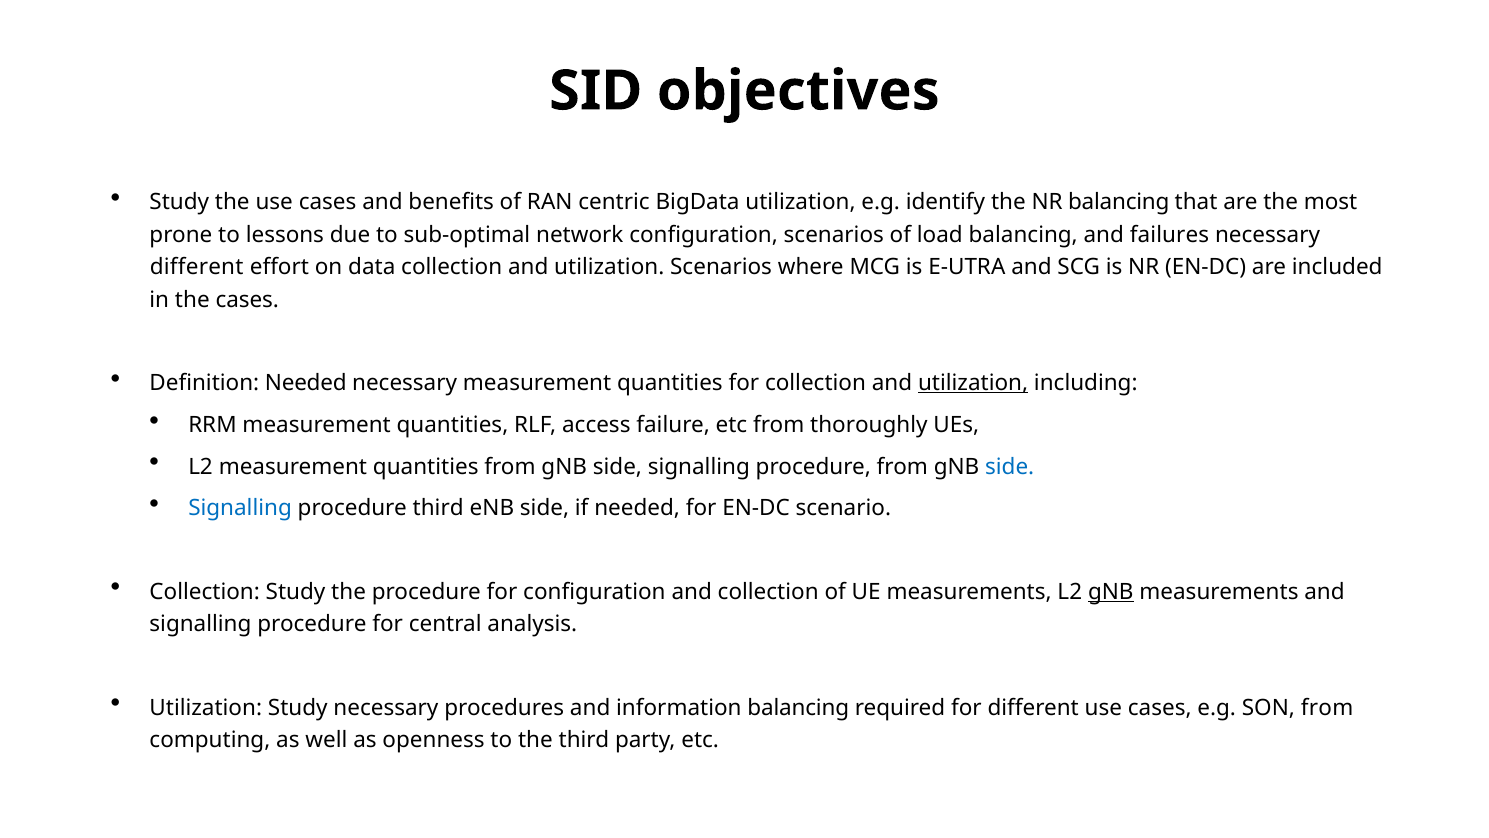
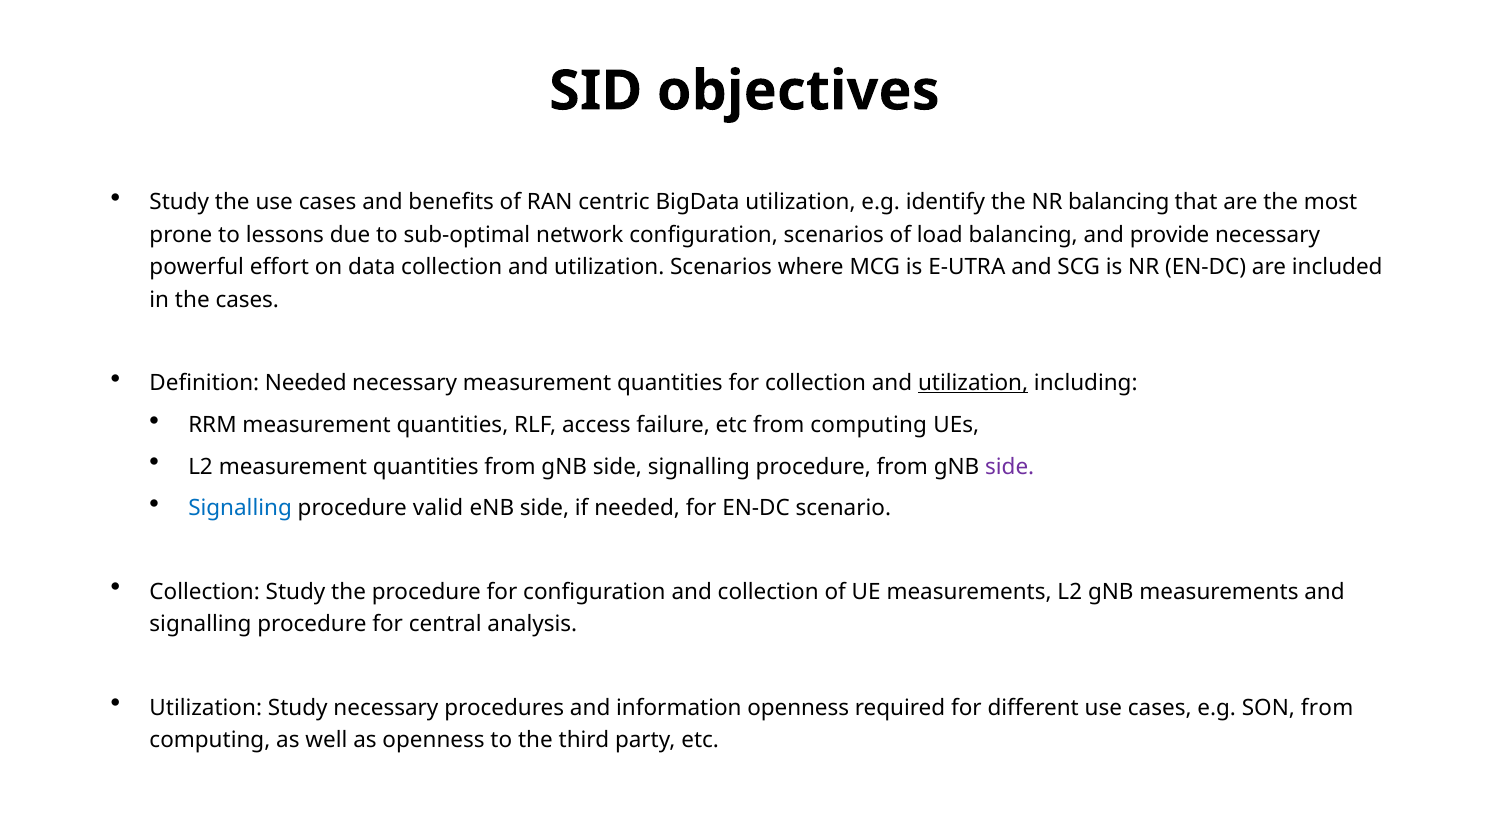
failures: failures -> provide (1170, 235)
different: different -> powerful (197, 267)
etc from thoroughly: thoroughly -> computing (869, 425)
side colour: blue -> purple (1010, 466)
procedure third: third -> valid (438, 508)
gNB underline: present -> none (1111, 591)
information balancing: balancing -> openness (798, 707)
